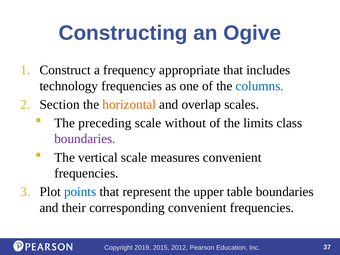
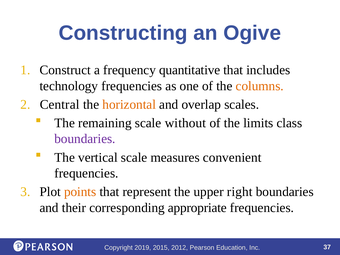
appropriate: appropriate -> quantitative (190, 70)
columns colour: blue -> orange (260, 86)
Section: Section -> Central (60, 104)
preceding: preceding -> remaining (105, 123)
points colour: blue -> orange (80, 192)
table: table -> right (240, 192)
corresponding convenient: convenient -> appropriate (197, 208)
